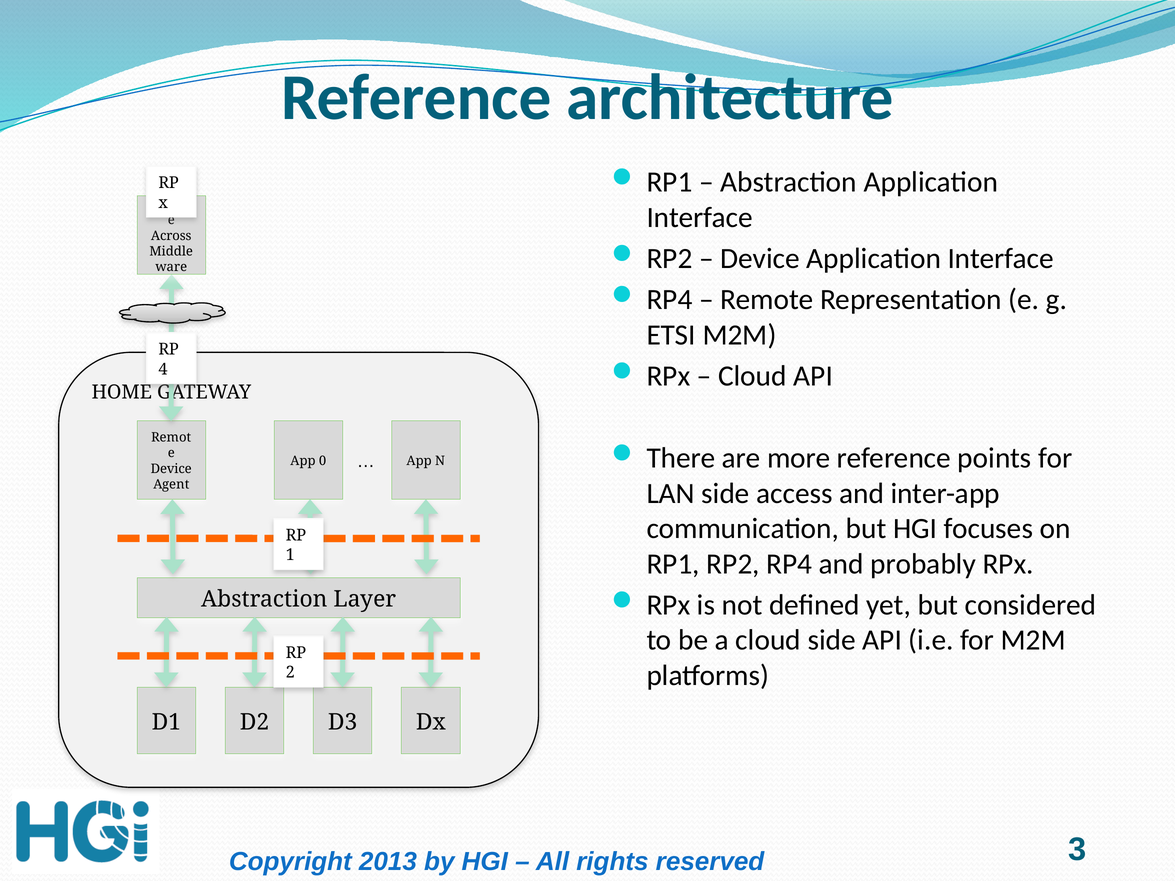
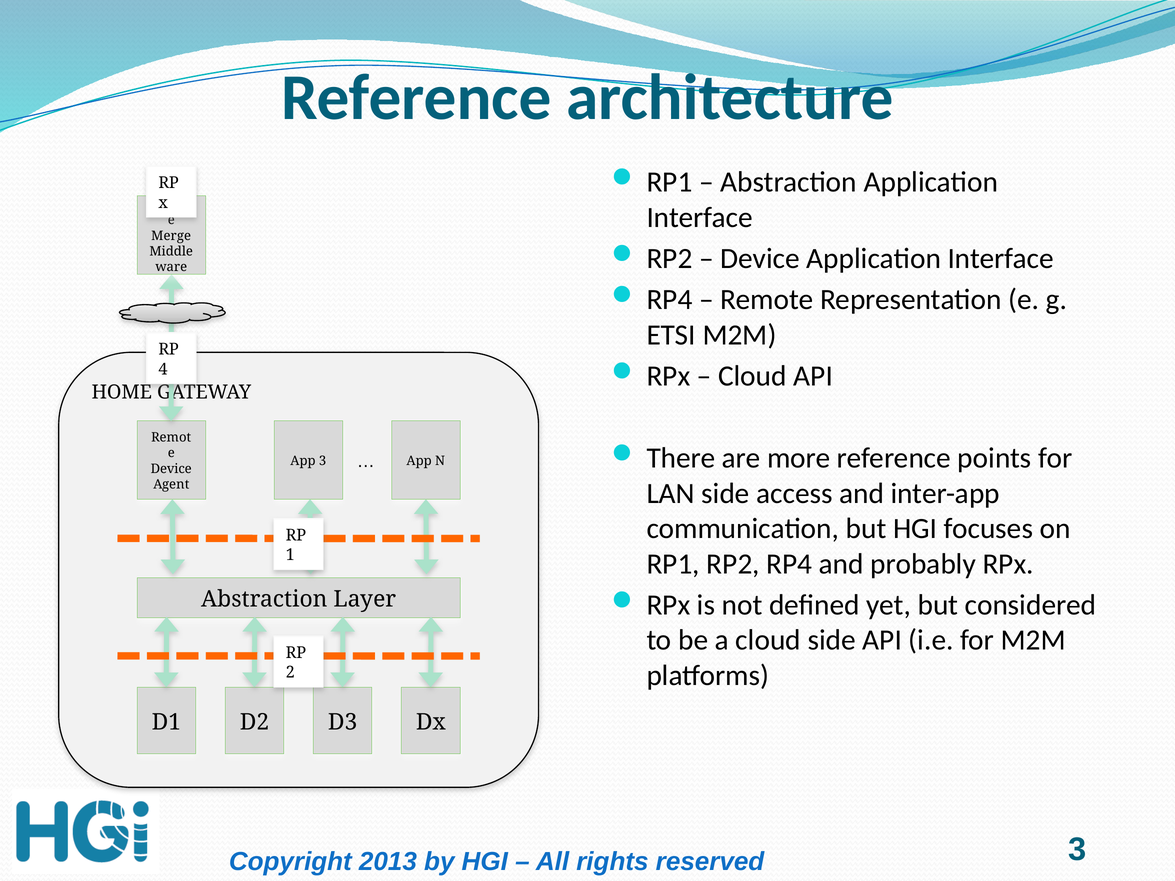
Across: Across -> Merge (171, 236)
App 0: 0 -> 3 (323, 461)
